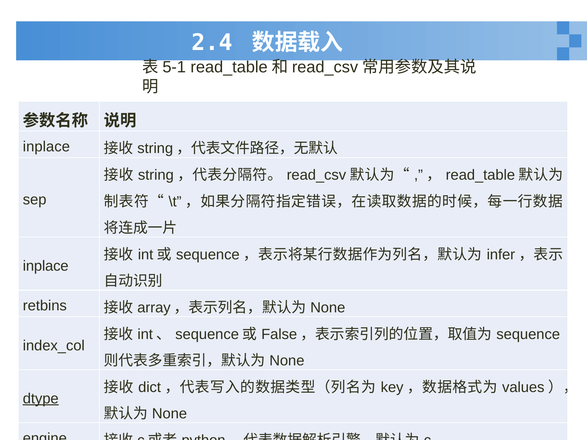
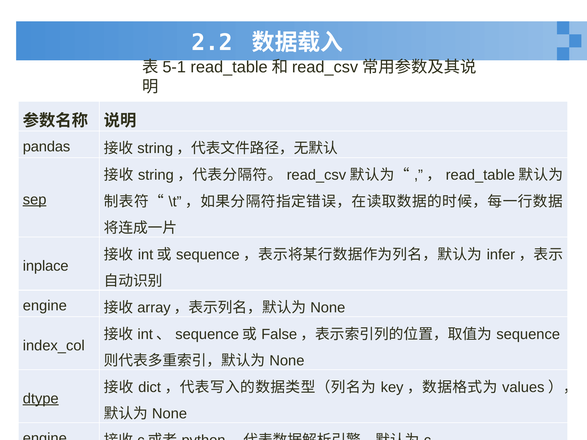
2.4: 2.4 -> 2.2 (212, 42)
inplace: inplace -> pandas (47, 147)
sep underline: none -> present (35, 200)
retbins: retbins -> engine (45, 306)
